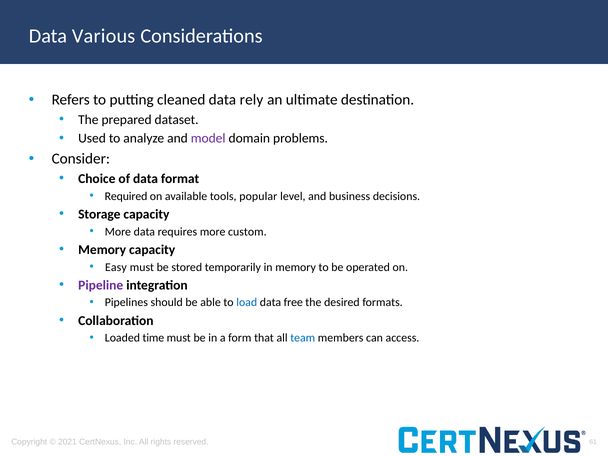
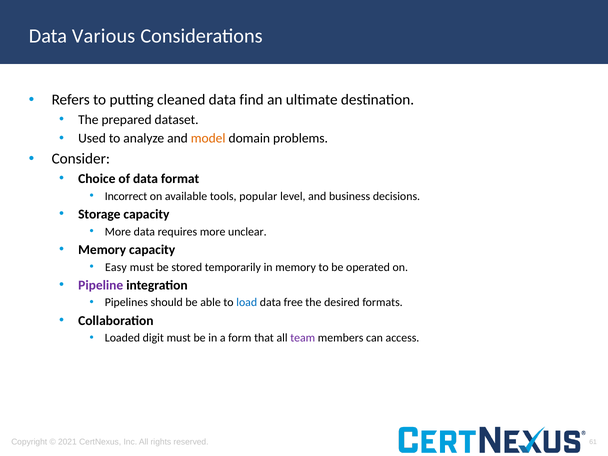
rely: rely -> find (252, 100)
model colour: purple -> orange (208, 139)
Required: Required -> Incorrect (126, 196)
custom: custom -> unclear (247, 232)
time: time -> digit (153, 338)
team colour: blue -> purple (303, 338)
